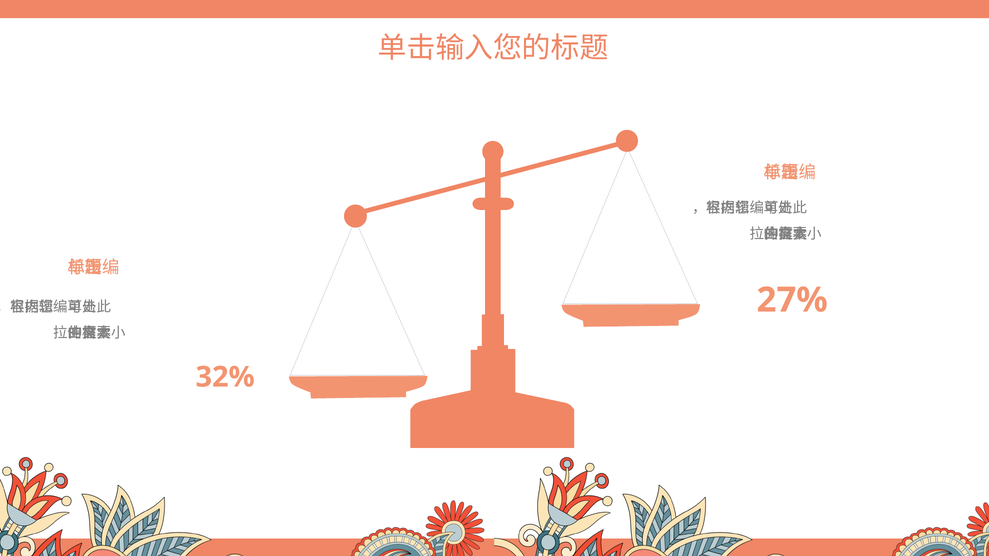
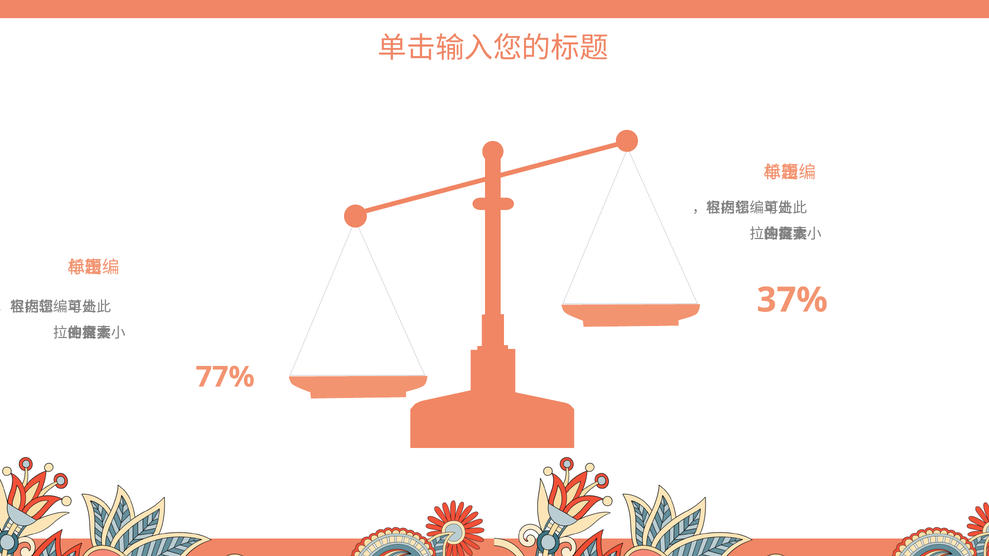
27%: 27% -> 37% (792, 300)
32%: 32% -> 77% (225, 377)
